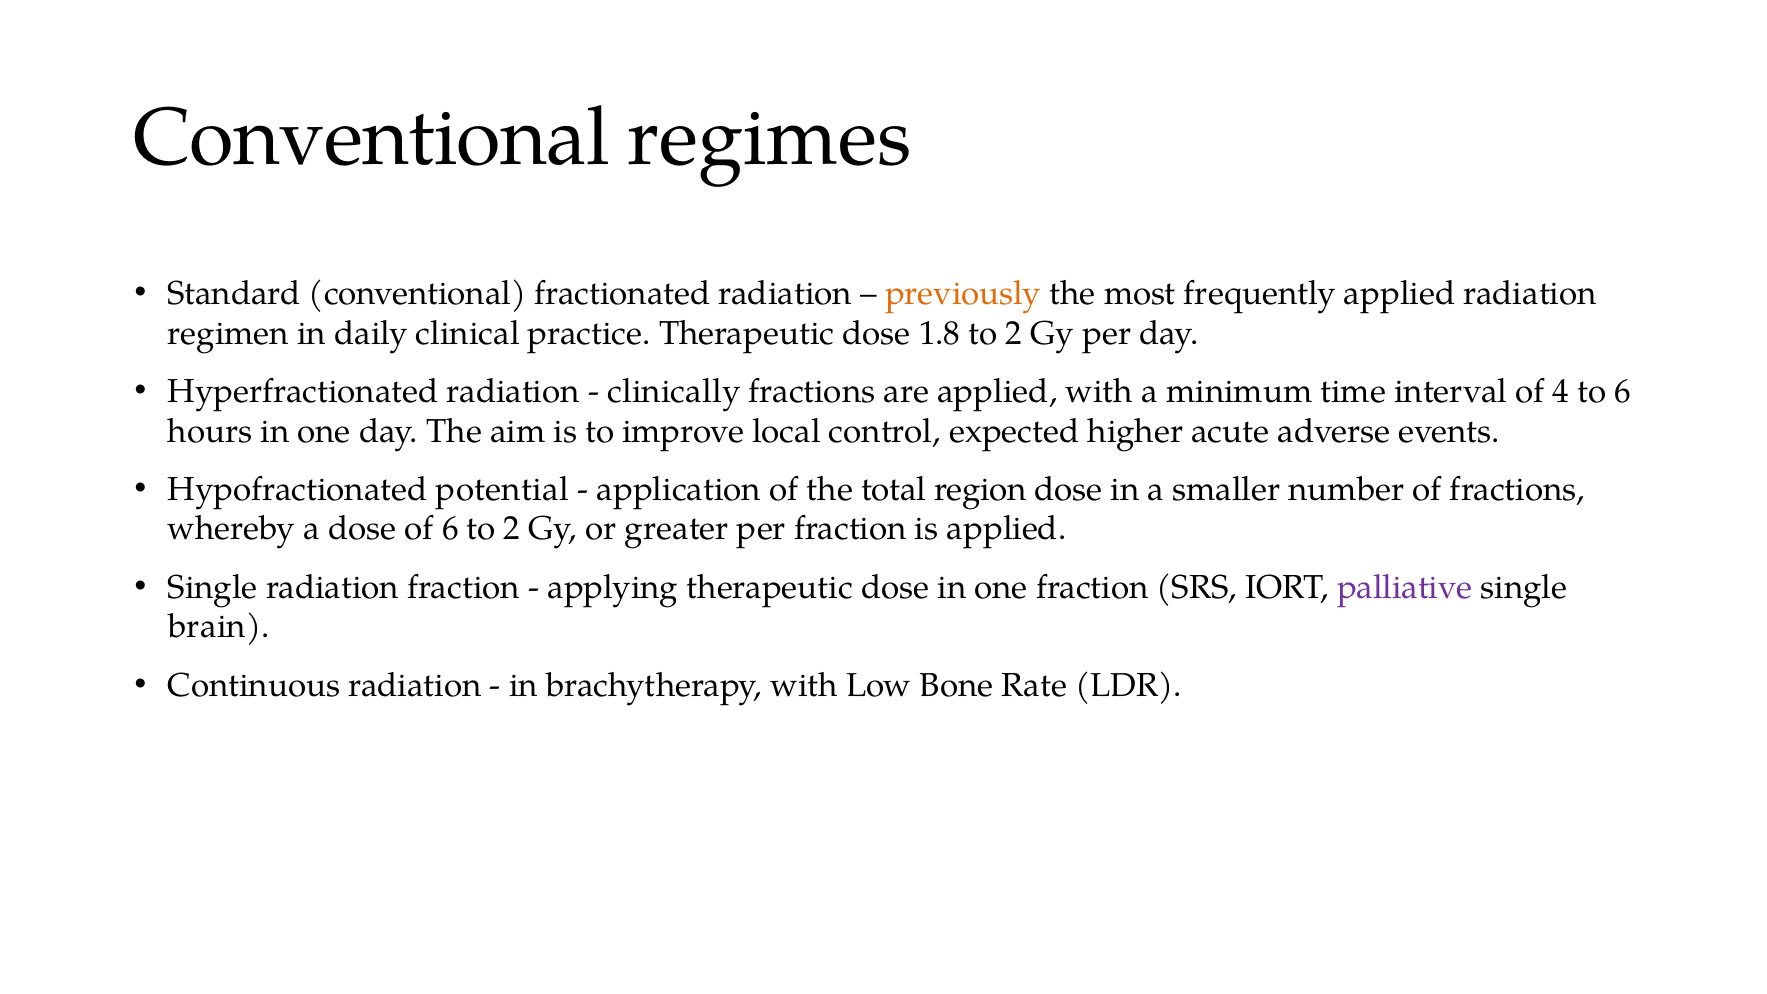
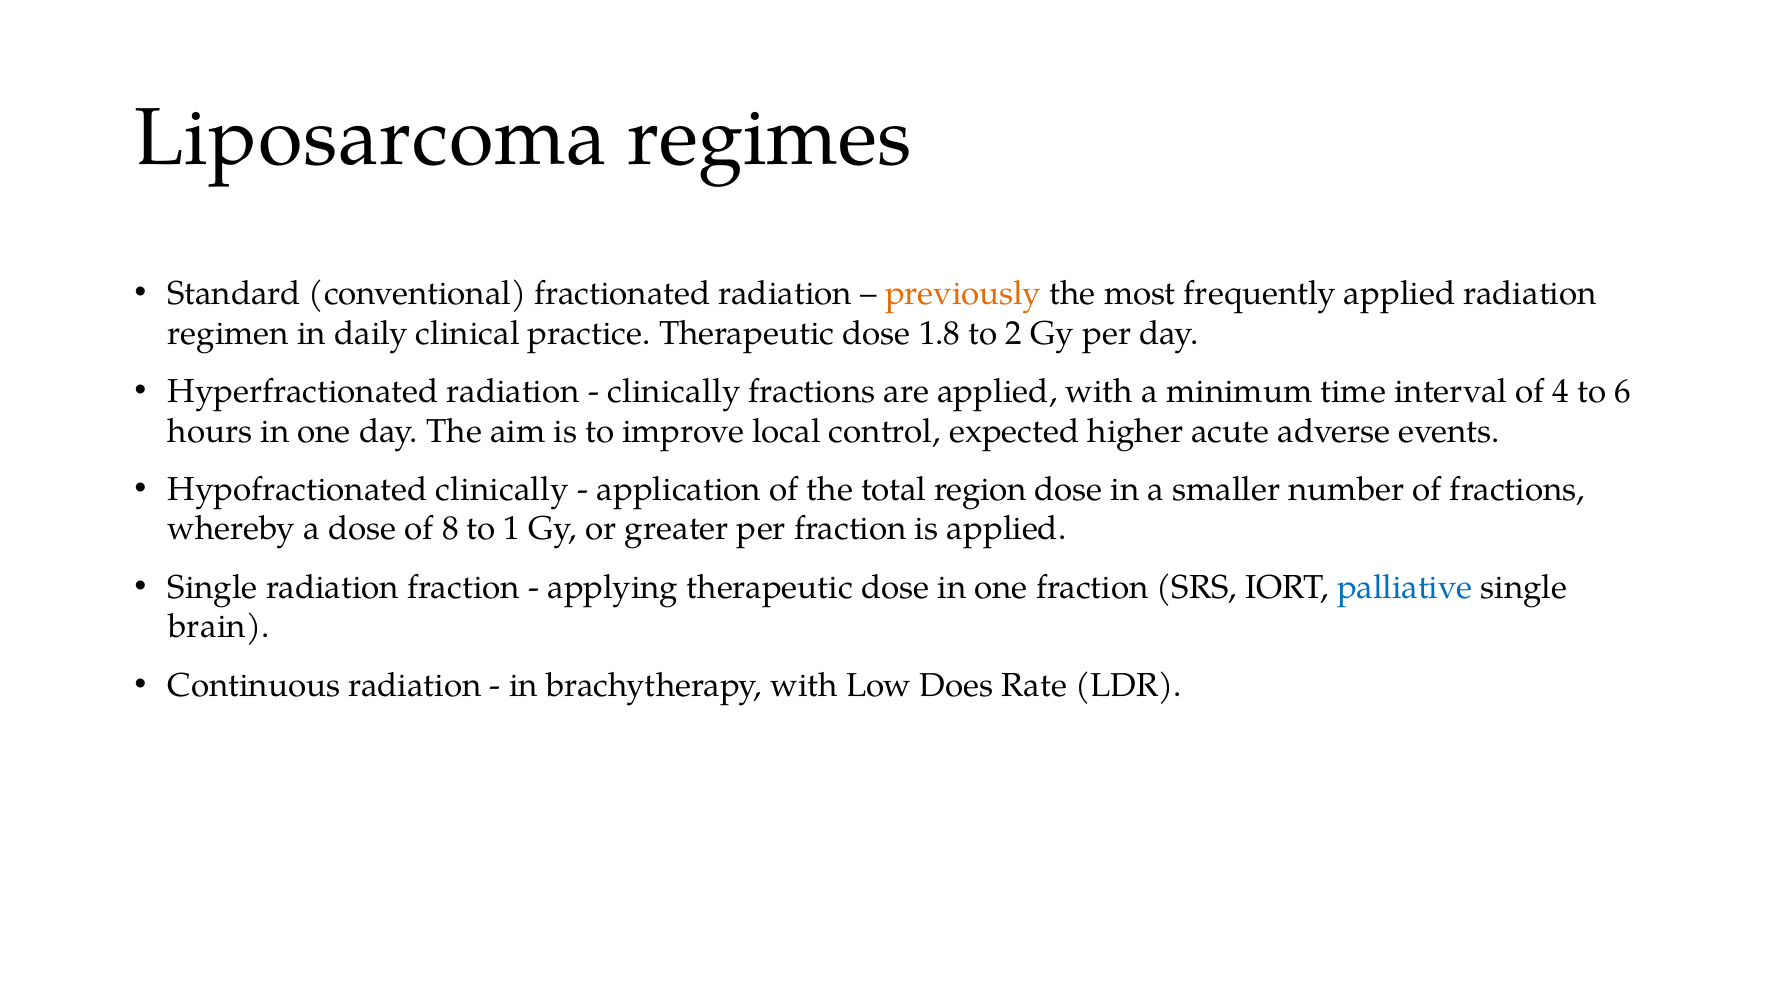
Conventional: Conventional -> Liposarcoma (371, 138)
Hypofractionated potential: potential -> clinically (502, 489)
of 6: 6 -> 8 (450, 529)
2: 2 -> 1 (512, 529)
palliative colour: purple -> blue (1405, 587)
Bone: Bone -> Does (957, 685)
